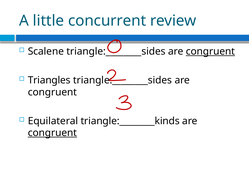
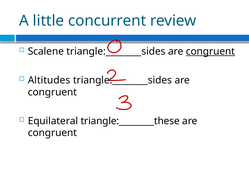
Triangles: Triangles -> Altitudes (49, 80)
triangle:________kinds: triangle:________kinds -> triangle:________these (130, 121)
congruent underline: present -> none (52, 133)
